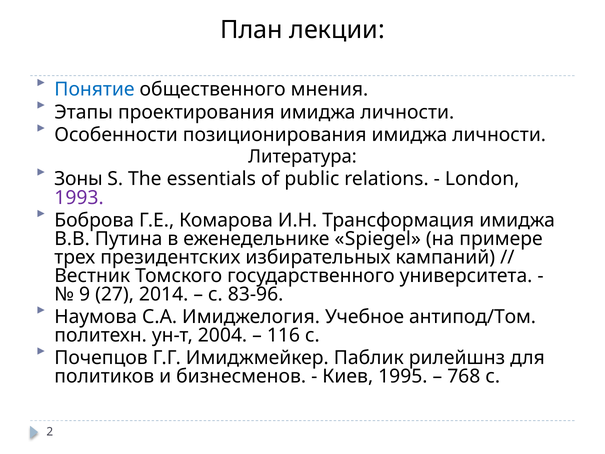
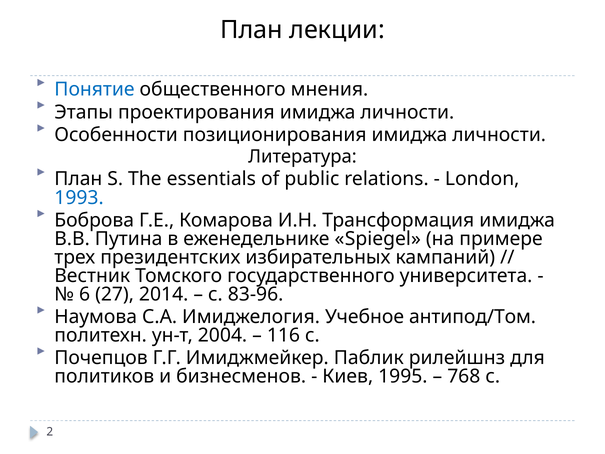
Зоны: Зоны -> План (78, 179)
1993 colour: purple -> blue (79, 198)
9: 9 -> 6 (85, 294)
